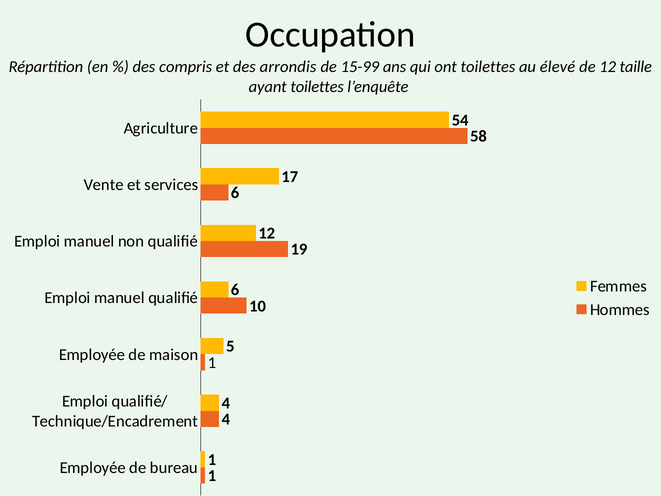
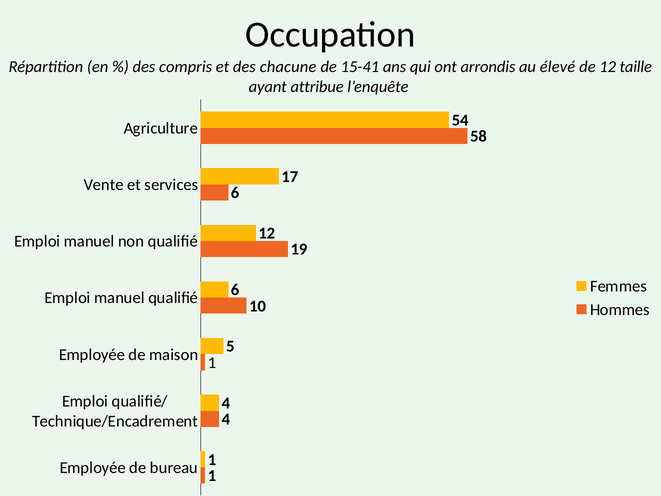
arrondis: arrondis -> chacune (288, 67)
15-99: 15-99 -> 15-41 (360, 67)
ont toilettes: toilettes -> arrondis (488, 67)
ayant toilettes: toilettes -> attribue (317, 87)
